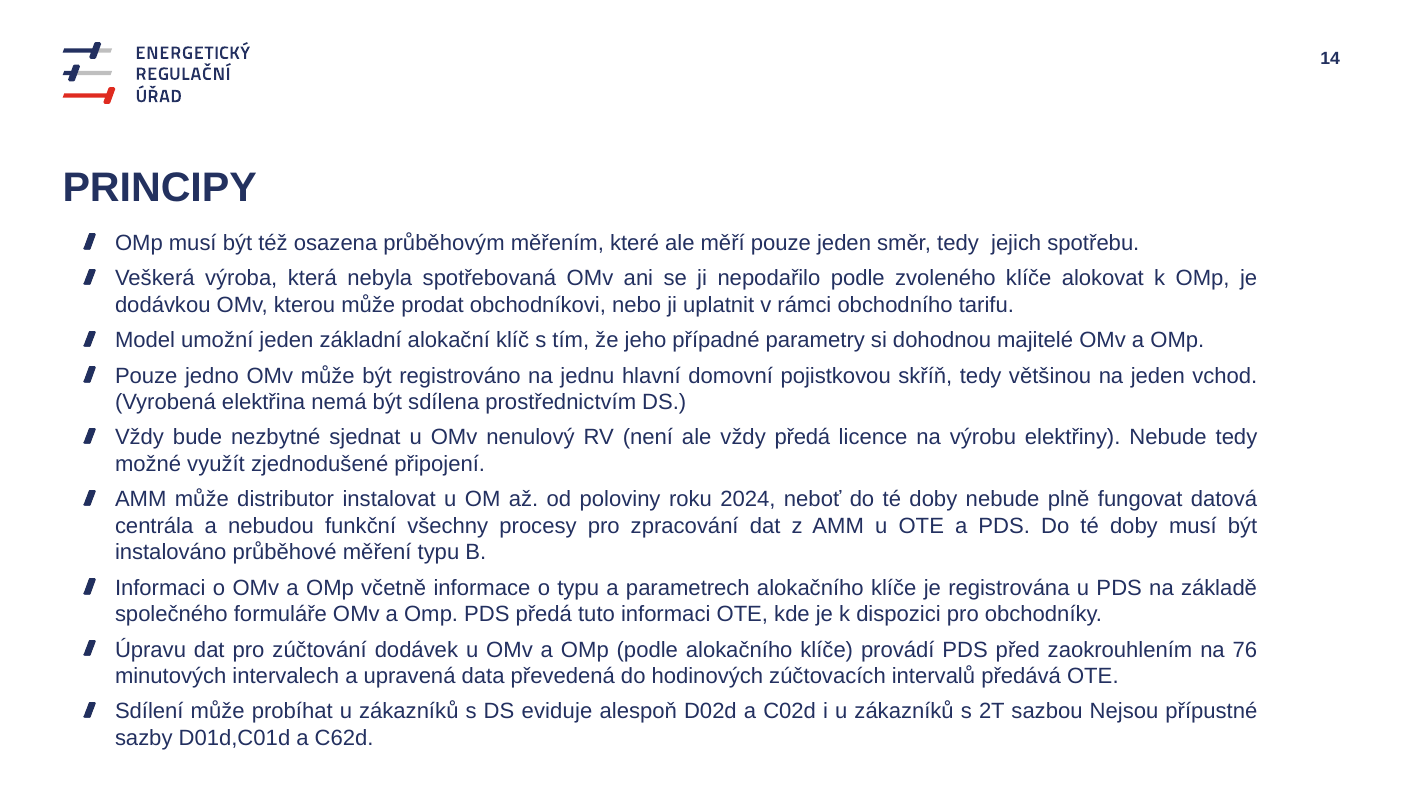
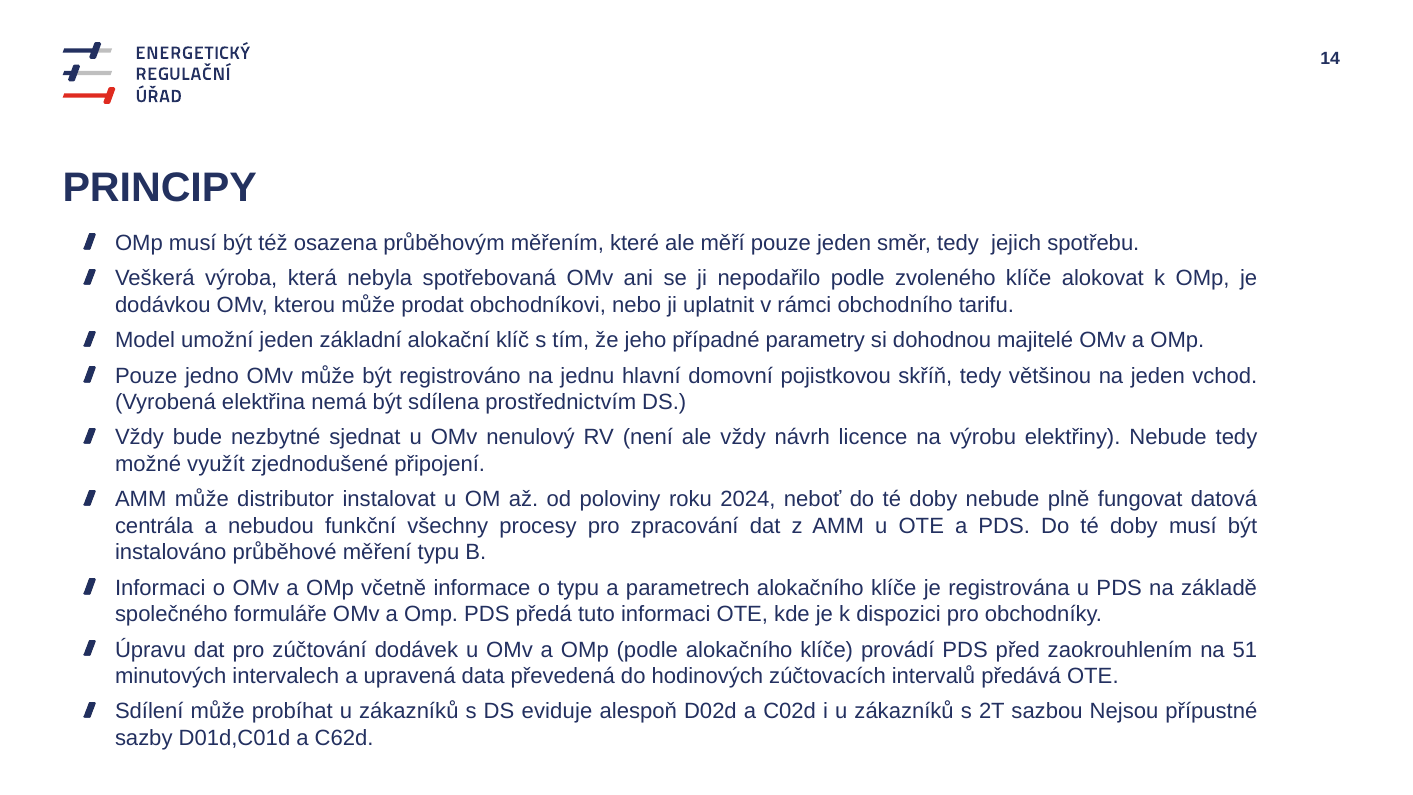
vždy předá: předá -> návrh (802, 438)
76: 76 -> 51 (1245, 650)
